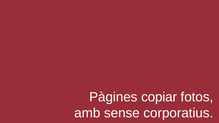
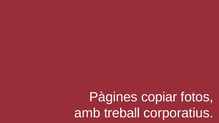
sense: sense -> treball (122, 113)
